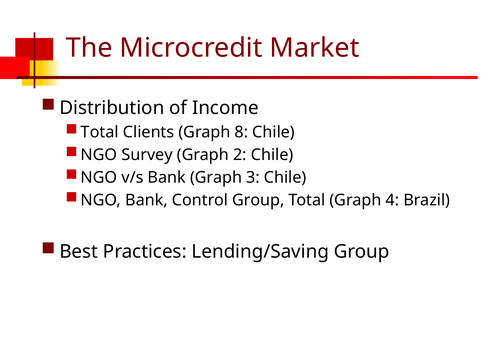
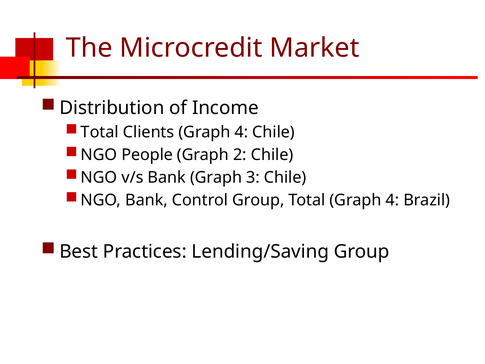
Clients Graph 8: 8 -> 4 (241, 132)
Survey: Survey -> People (147, 155)
